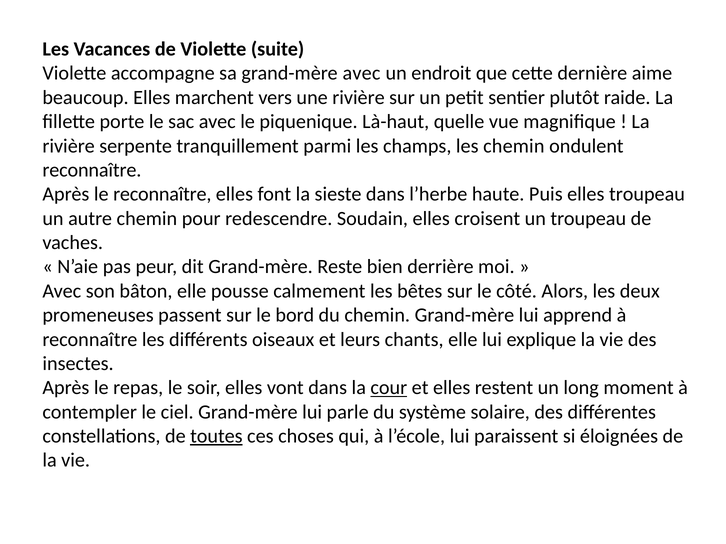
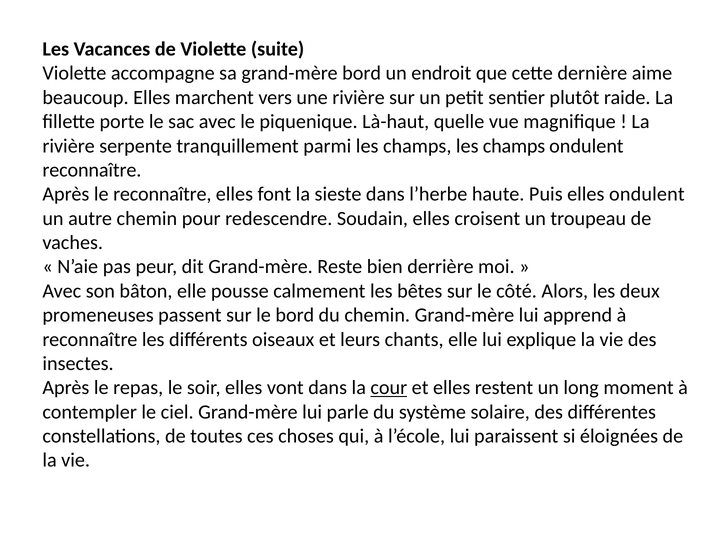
grand-mère avec: avec -> bord (362, 73)
champs les chemin: chemin -> champs (514, 146)
elles troupeau: troupeau -> ondulent (647, 194)
toutes underline: present -> none (216, 437)
